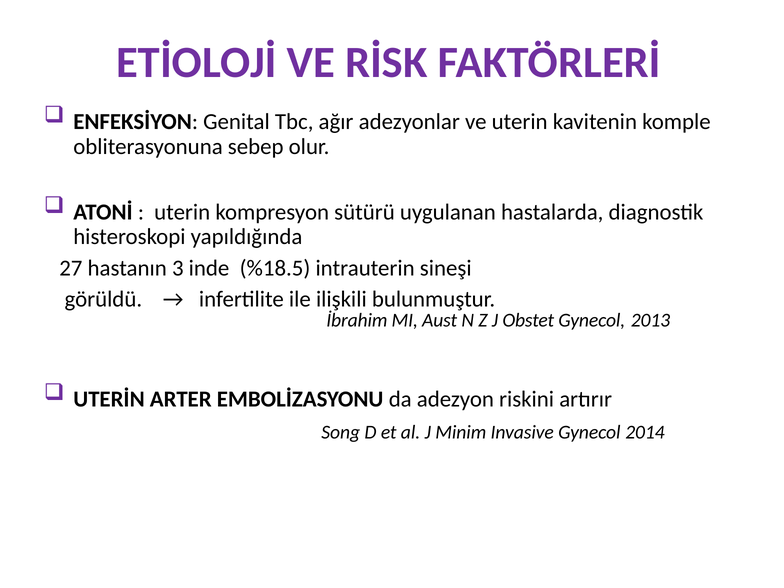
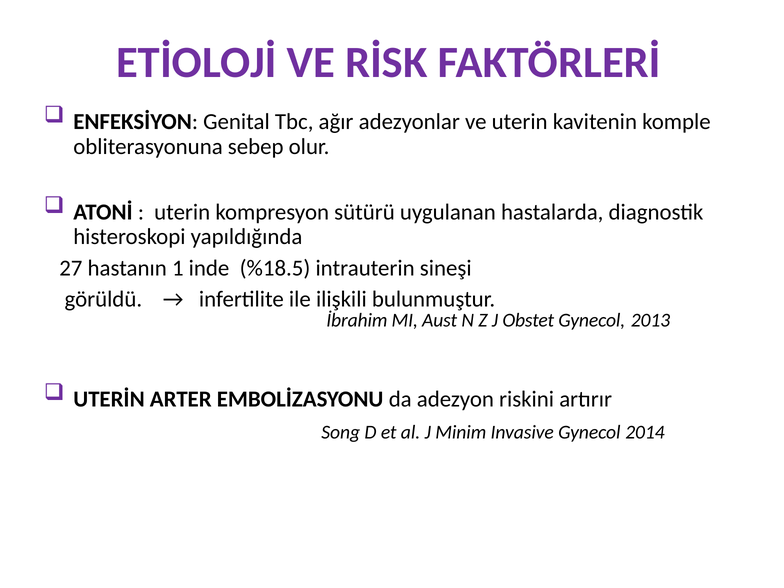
3: 3 -> 1 (178, 268)
